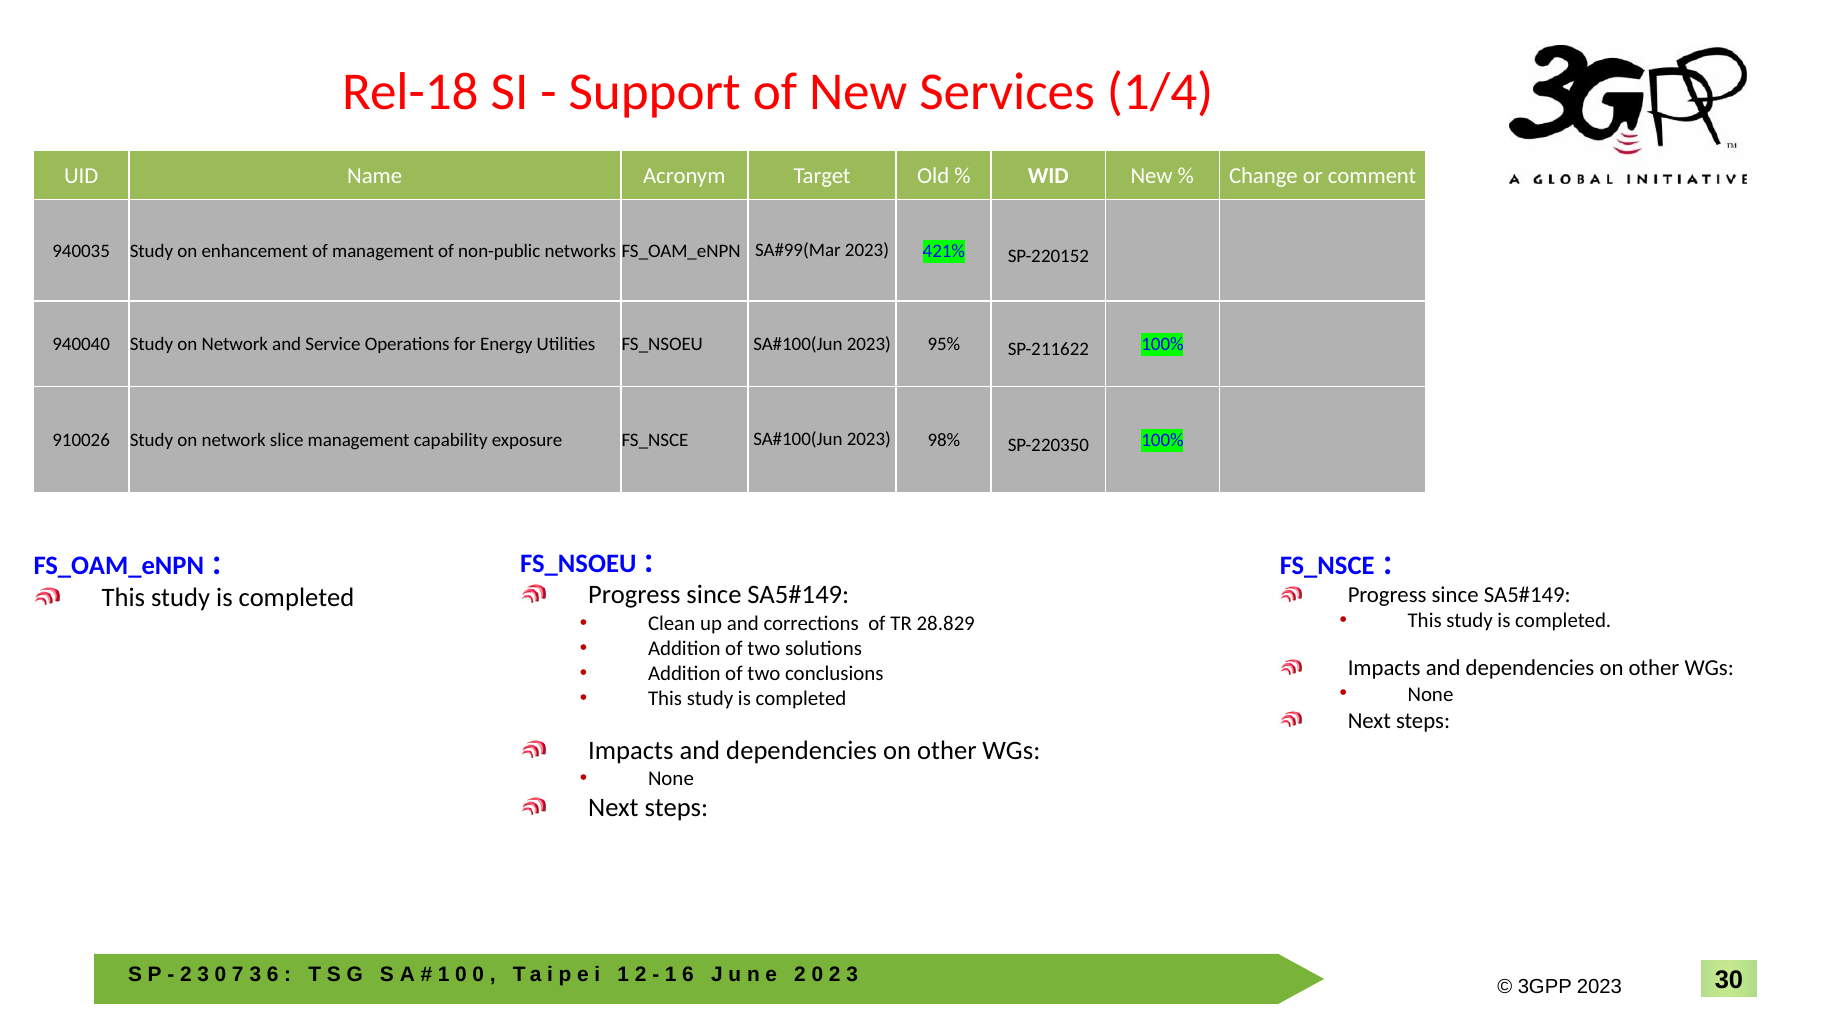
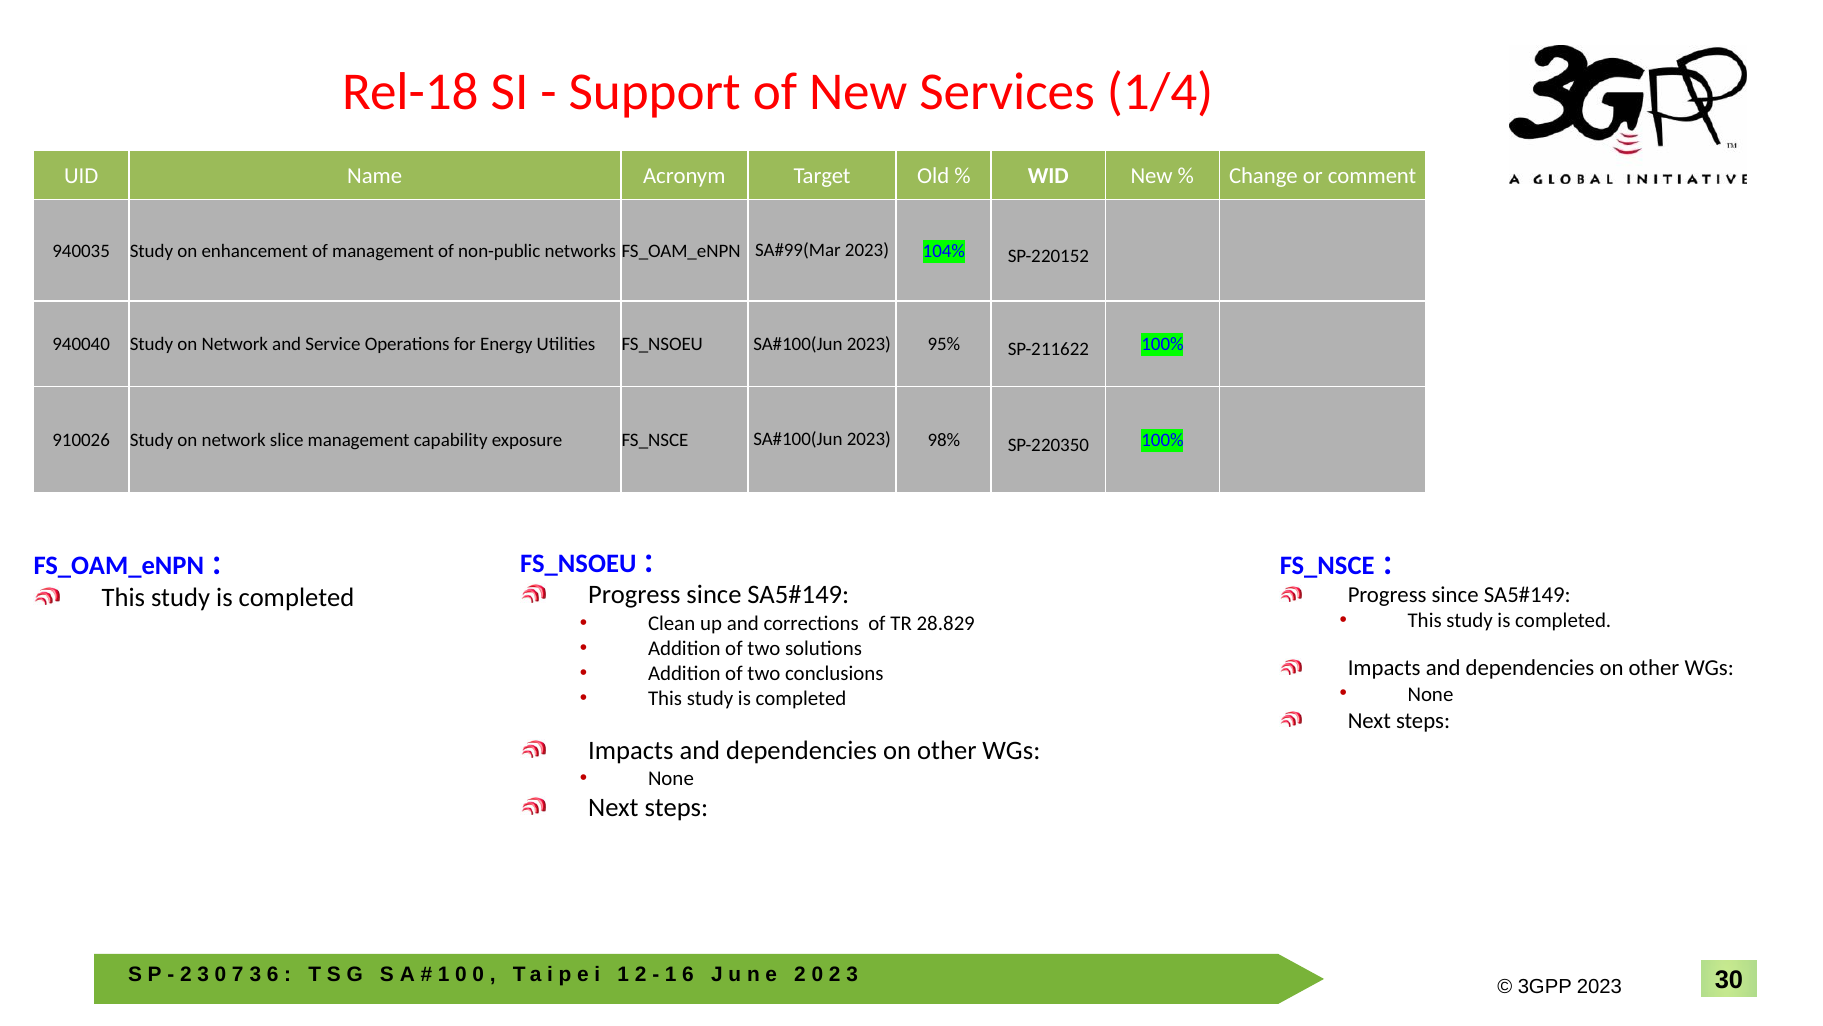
421%: 421% -> 104% (944, 252)
